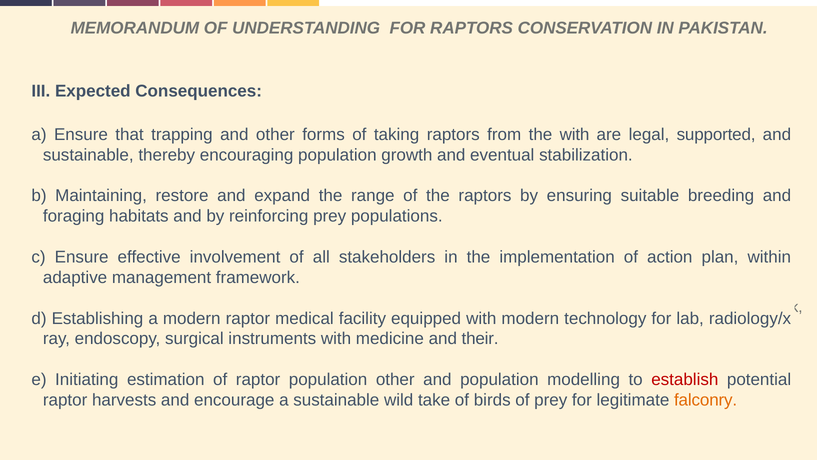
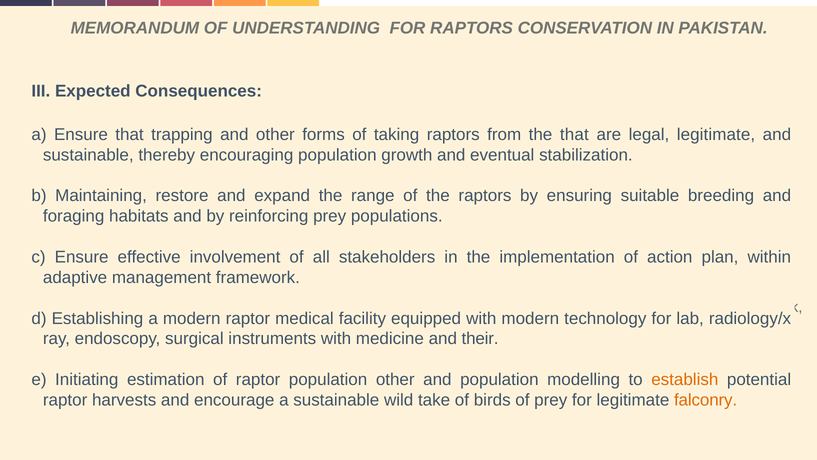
with: with -> that (574, 134)
legal supported: supported -> legitimate (716, 134)
establish colour: red -> orange (685, 379)
